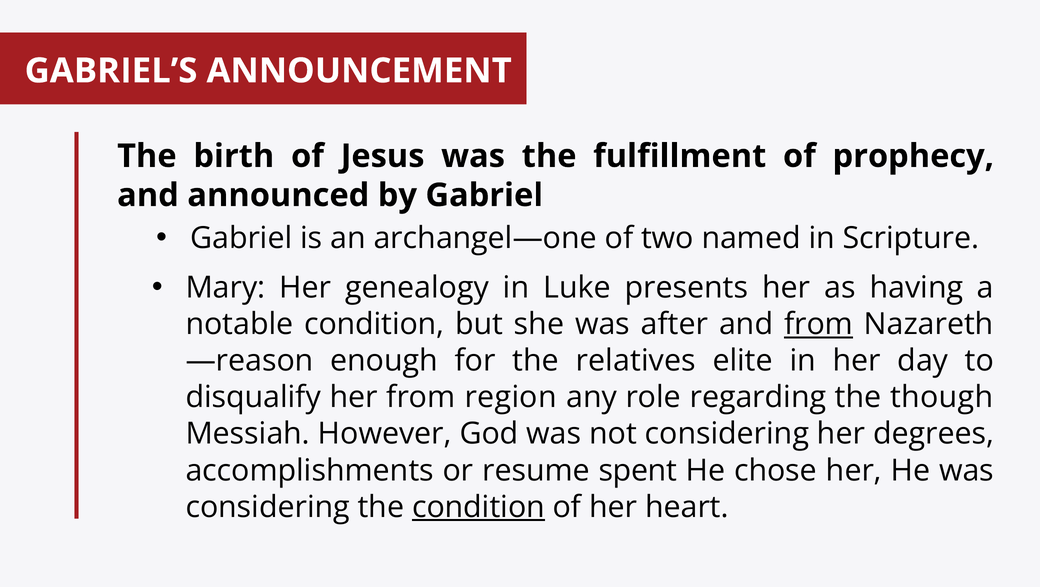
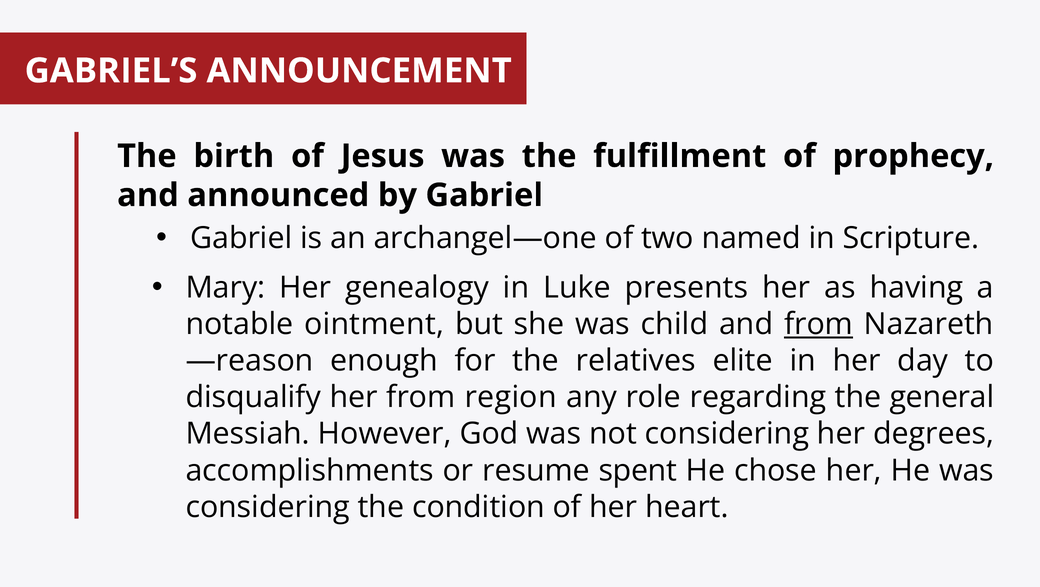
notable condition: condition -> ointment (374, 324)
after: after -> child (674, 324)
though: though -> general (942, 397)
condition underline: present -> none (478, 507)
